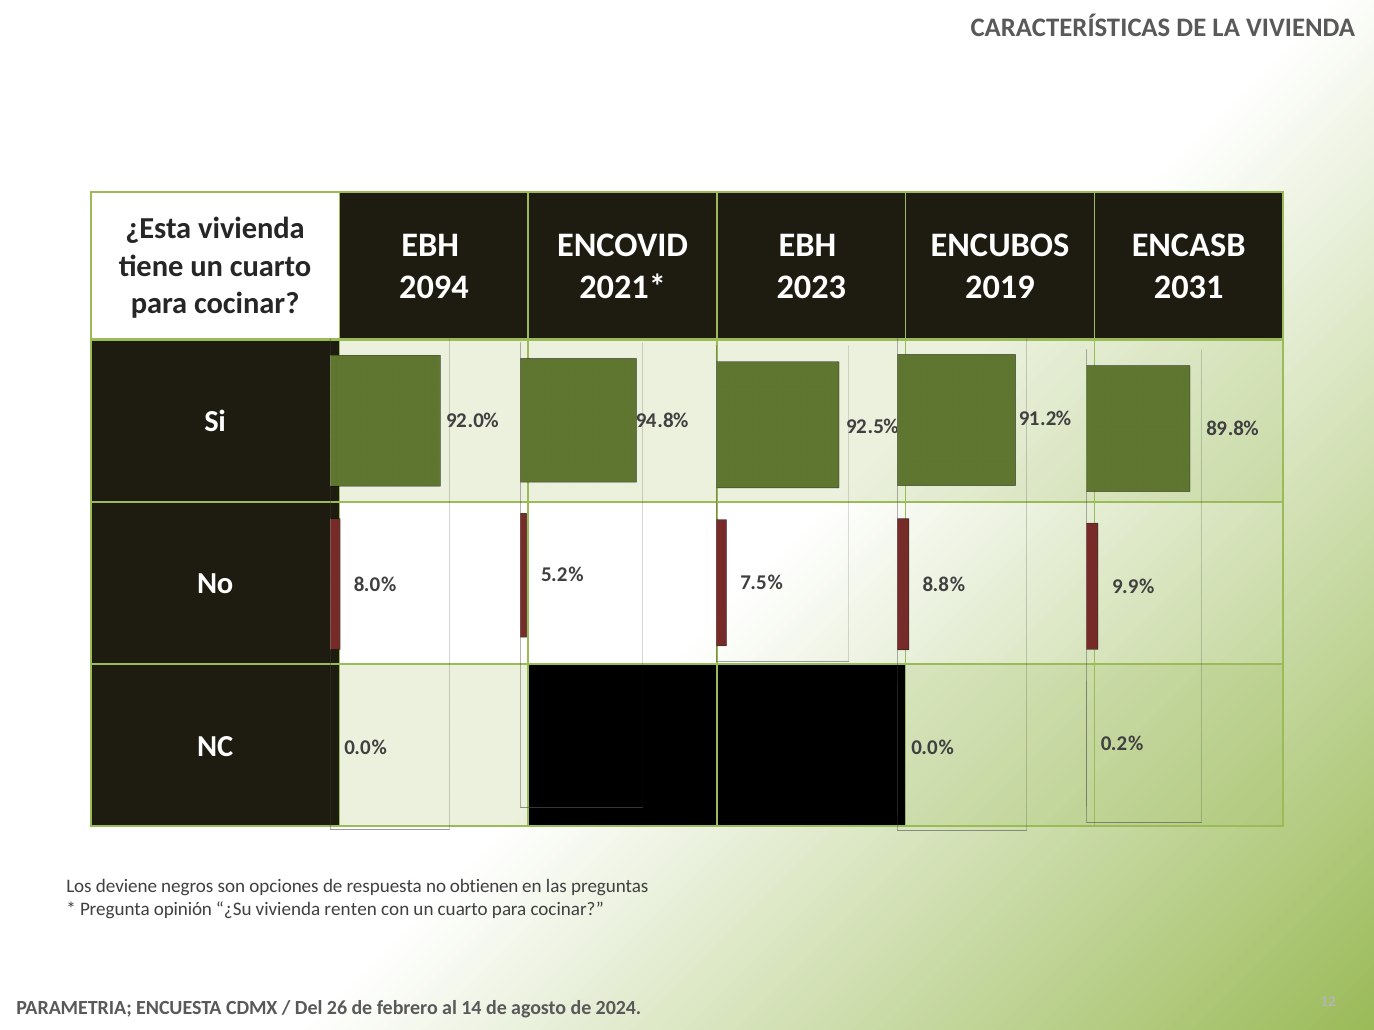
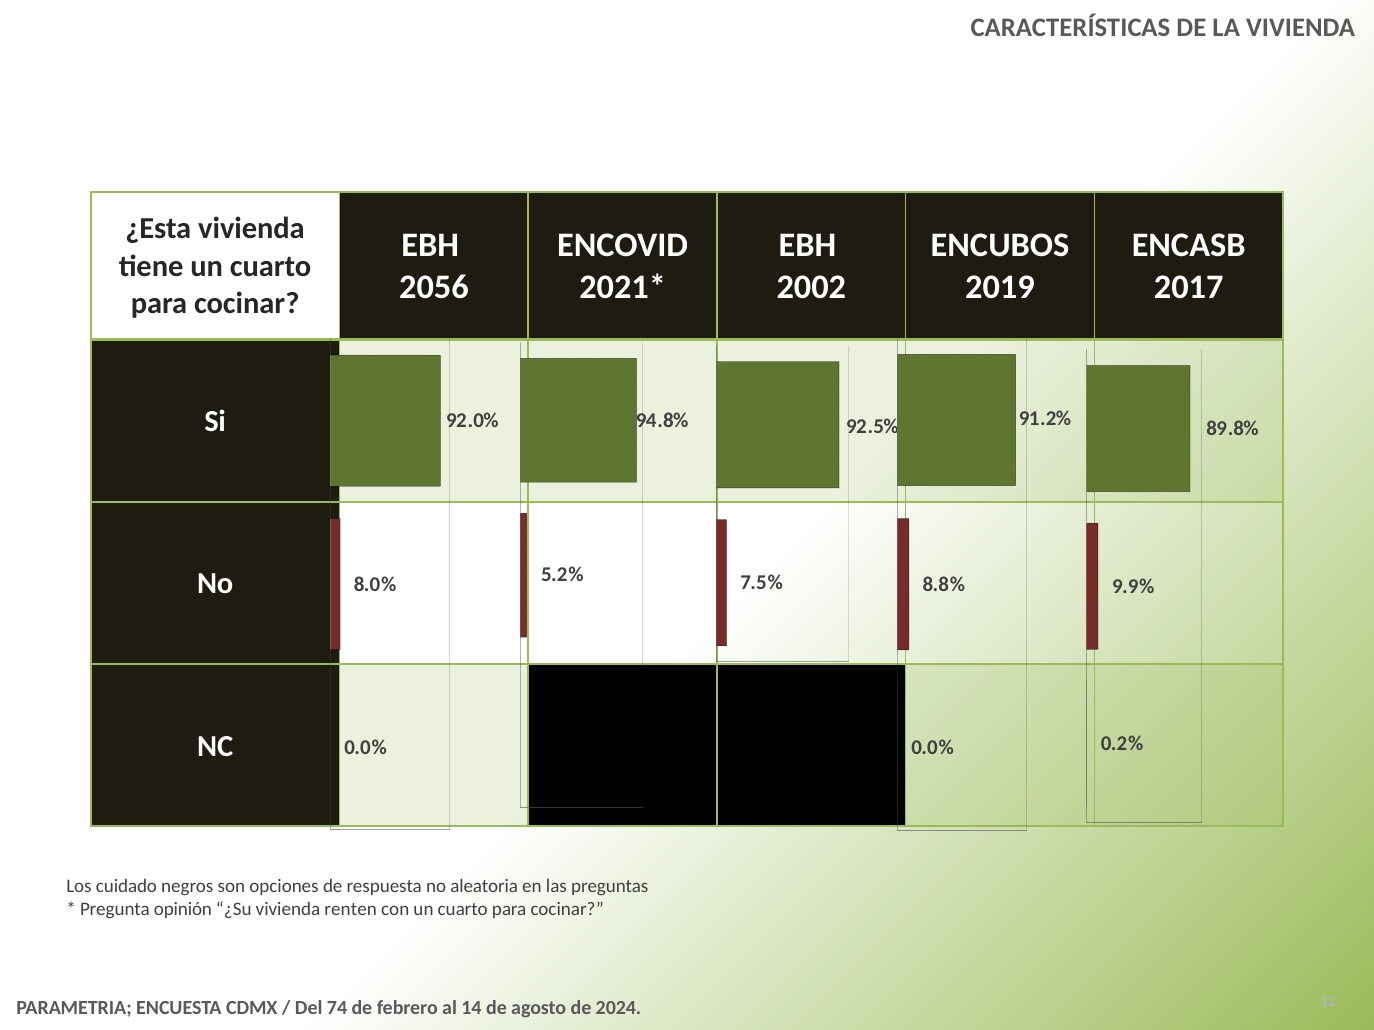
2094: 2094 -> 2056 (434, 287)
2023: 2023 -> 2002 (811, 287)
2031: 2031 -> 2017 (1189, 287)
deviene: deviene -> cuidado (126, 886)
obtienen: obtienen -> aleatoria (484, 886)
26: 26 -> 74 (337, 1009)
